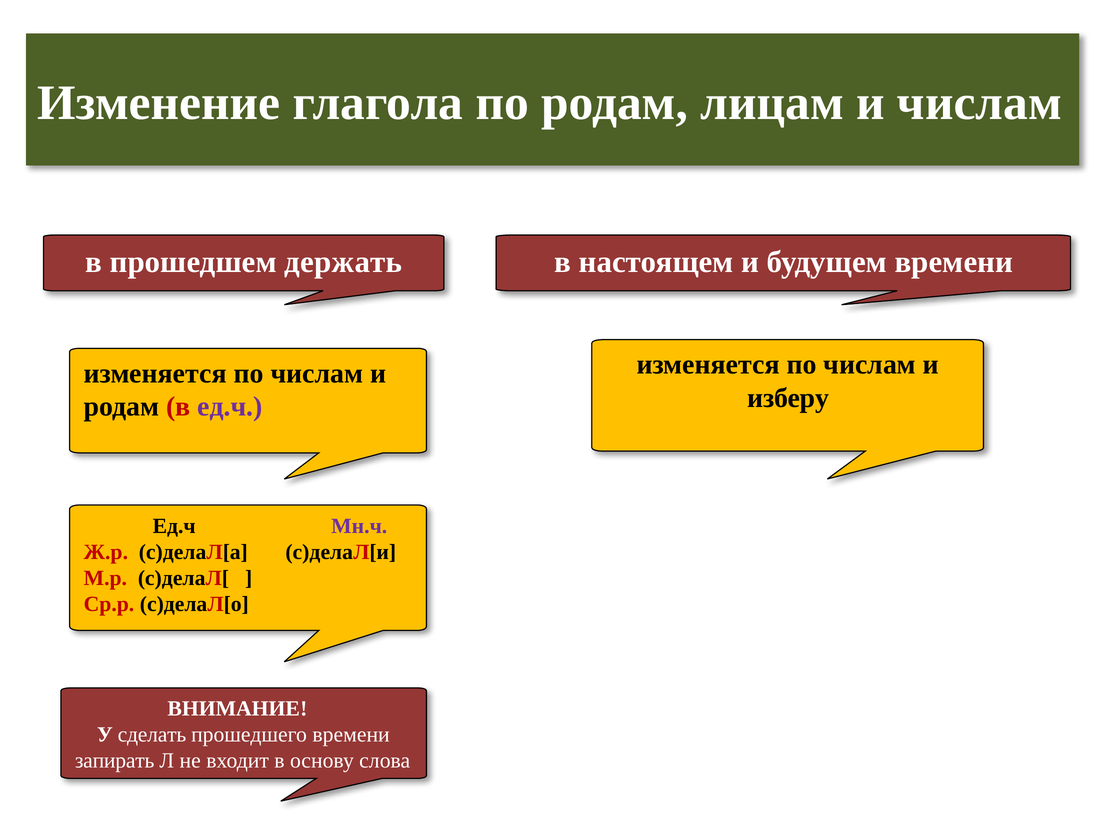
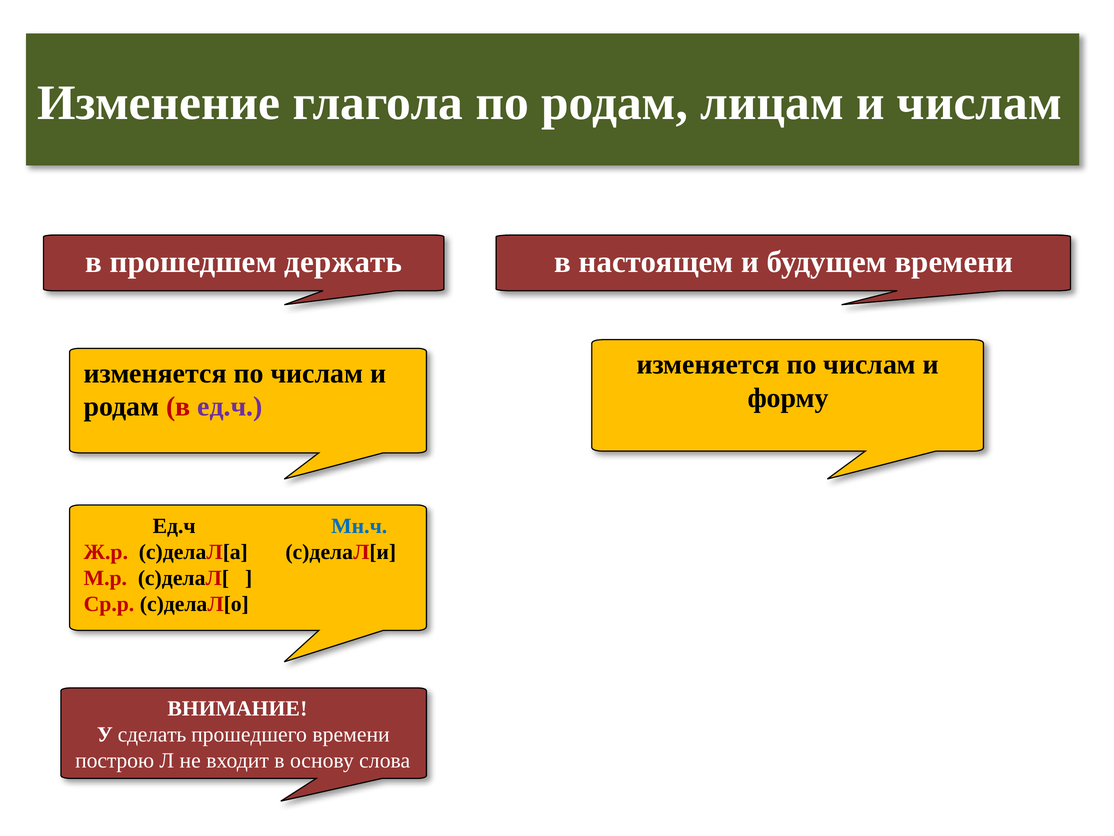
изберу: изберу -> форму (788, 398)
Мн.ч colour: purple -> blue (359, 526)
запирать: запирать -> построю (115, 760)
